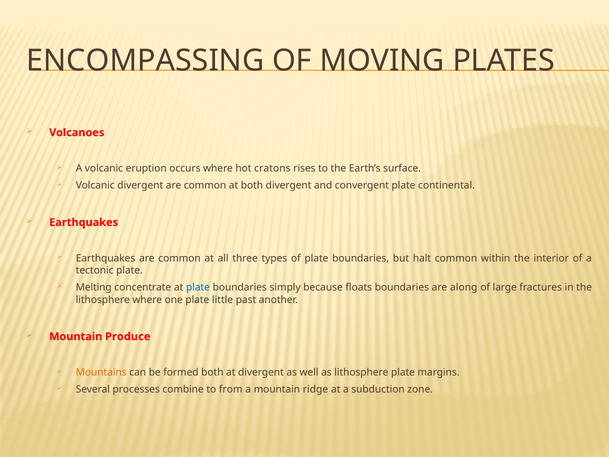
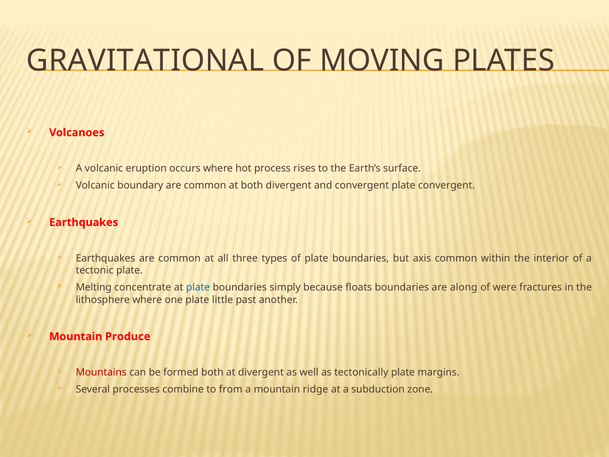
ENCOMPASSING: ENCOMPASSING -> GRAVITATIONAL (145, 60)
cratons: cratons -> process (272, 169)
Volcanic divergent: divergent -> boundary (140, 185)
plate continental: continental -> convergent (447, 185)
halt: halt -> axis (422, 258)
large: large -> were (505, 287)
Mountains colour: orange -> red (101, 372)
as lithosphere: lithosphere -> tectonically (361, 372)
